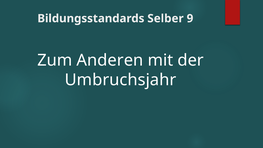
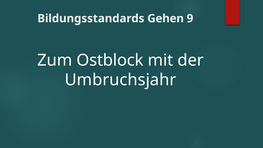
Selber: Selber -> Gehen (166, 18)
Anderen: Anderen -> Ostblock (110, 60)
